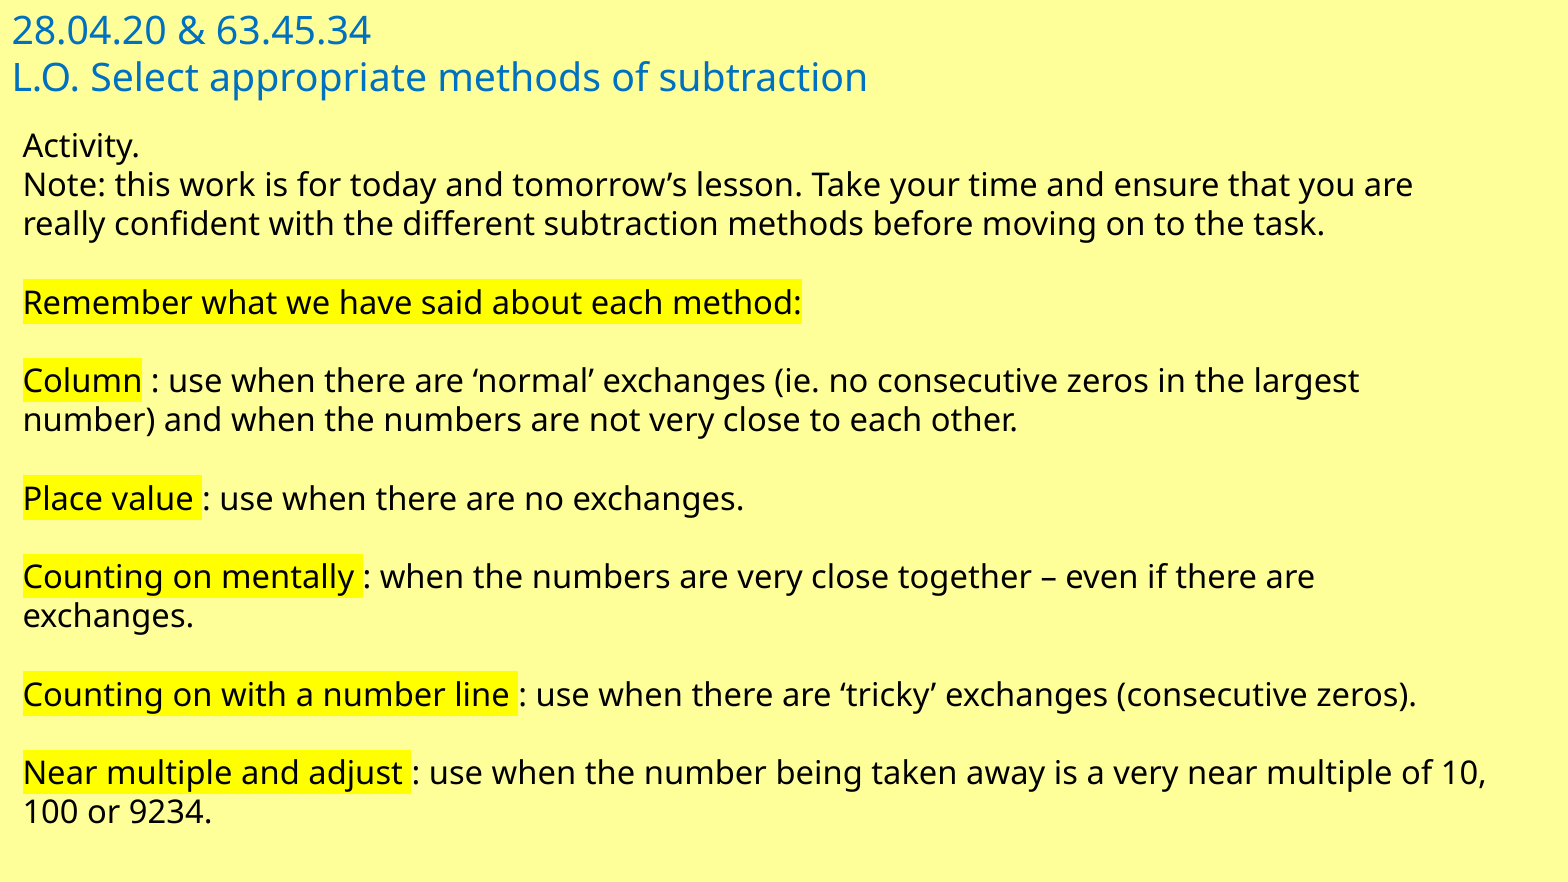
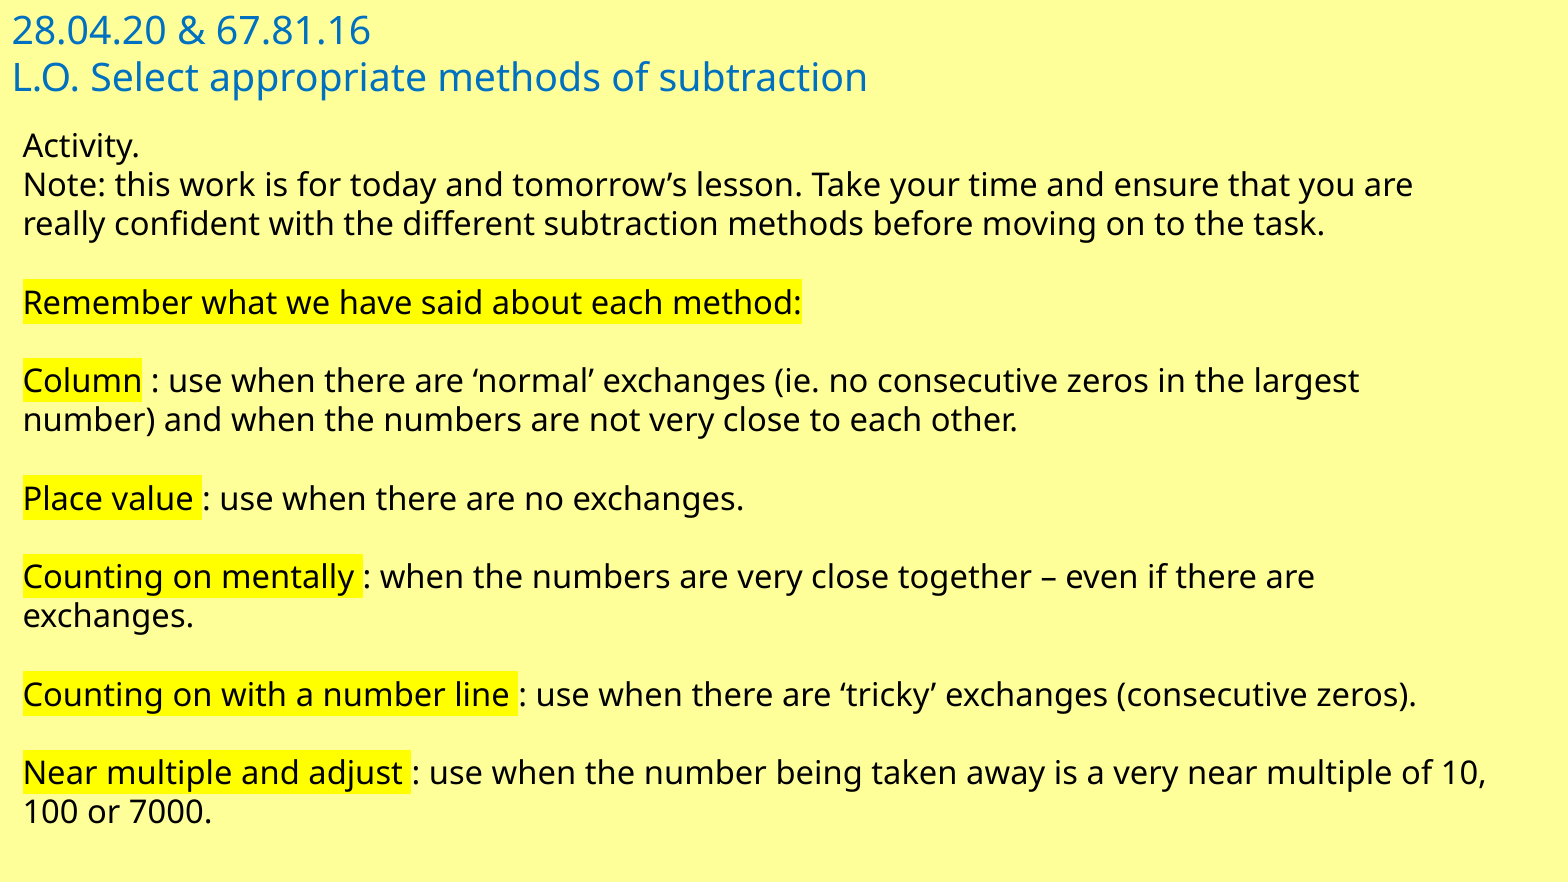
63.45.34: 63.45.34 -> 67.81.16 (294, 32)
9234: 9234 -> 7000 (171, 813)
